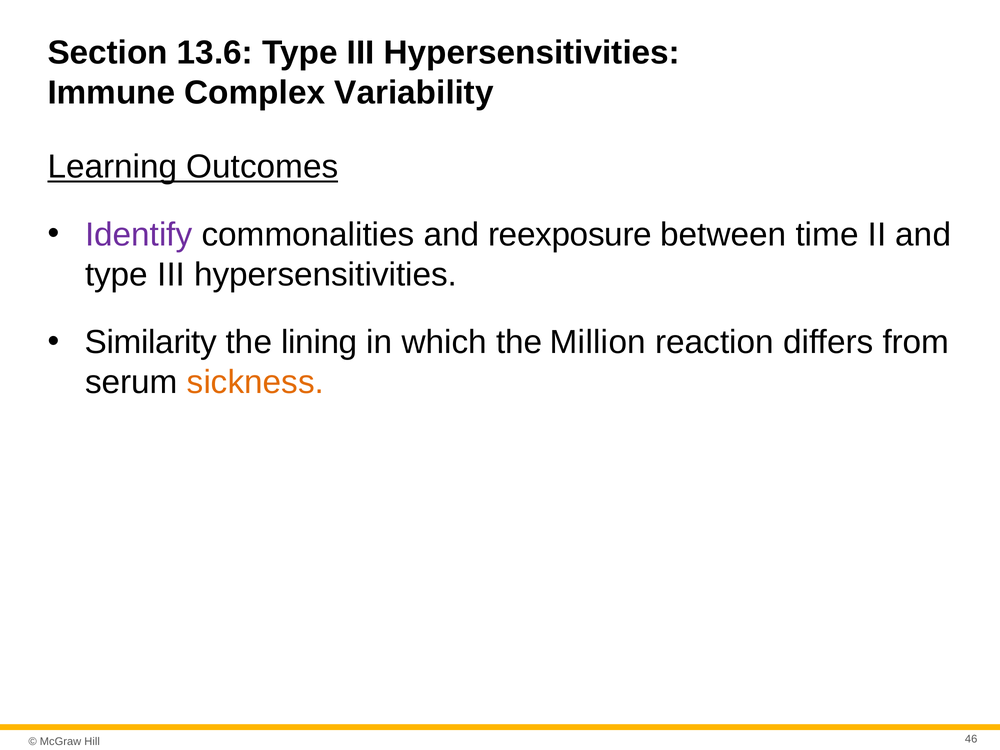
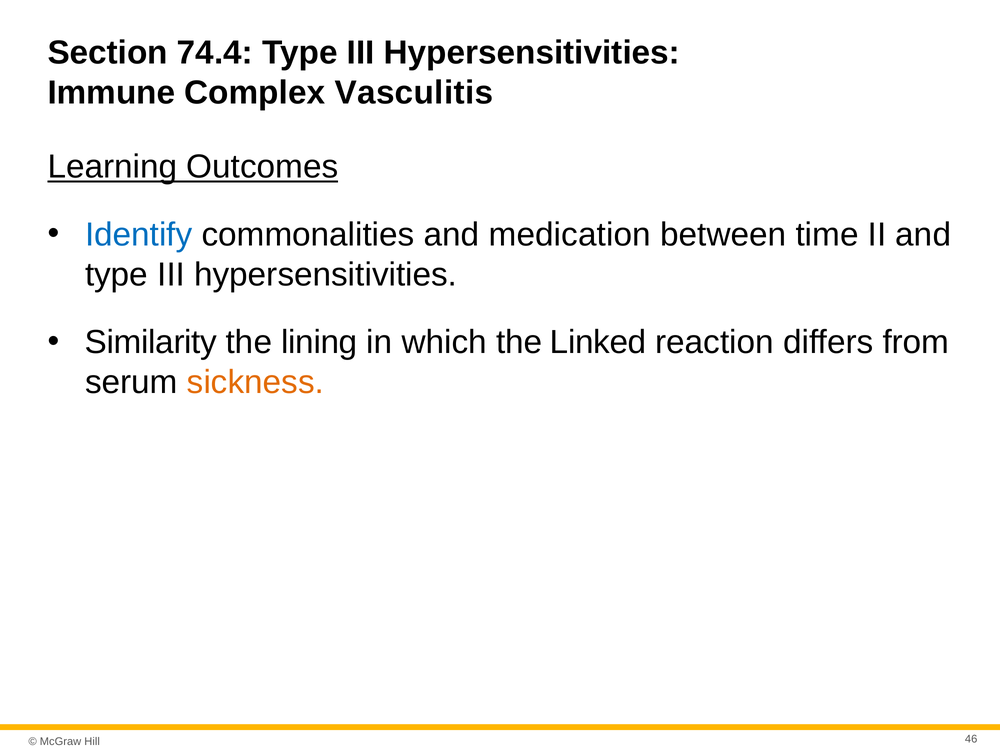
13.6: 13.6 -> 74.4 (215, 53)
Variability: Variability -> Vasculitis (414, 93)
Identify colour: purple -> blue (139, 235)
reexposure: reexposure -> medication (570, 235)
Million: Million -> Linked (598, 342)
